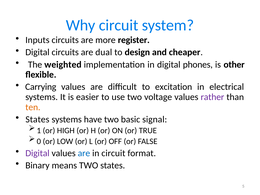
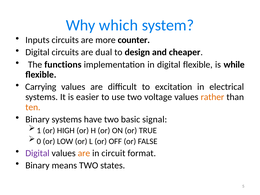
Why circuit: circuit -> which (118, 25)
register: register -> counter (134, 40)
weighted: weighted -> functions (63, 65)
digital phones: phones -> flexible (198, 65)
other: other -> while (234, 65)
rather colour: purple -> orange (212, 97)
States: States -> Binary (37, 119)
are colour: blue -> orange (84, 153)
